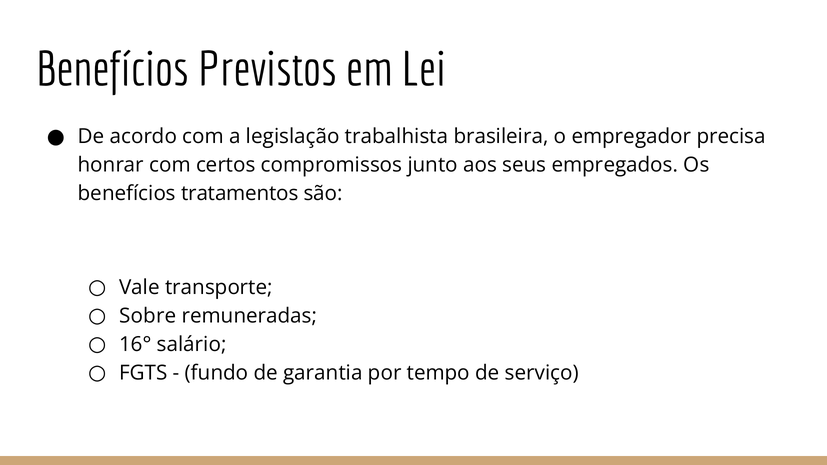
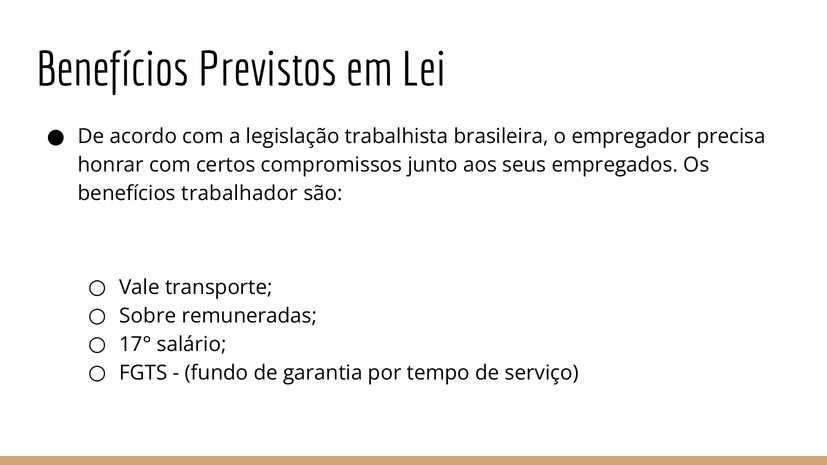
tratamentos: tratamentos -> trabalhador (240, 194)
16°: 16° -> 17° (135, 344)
